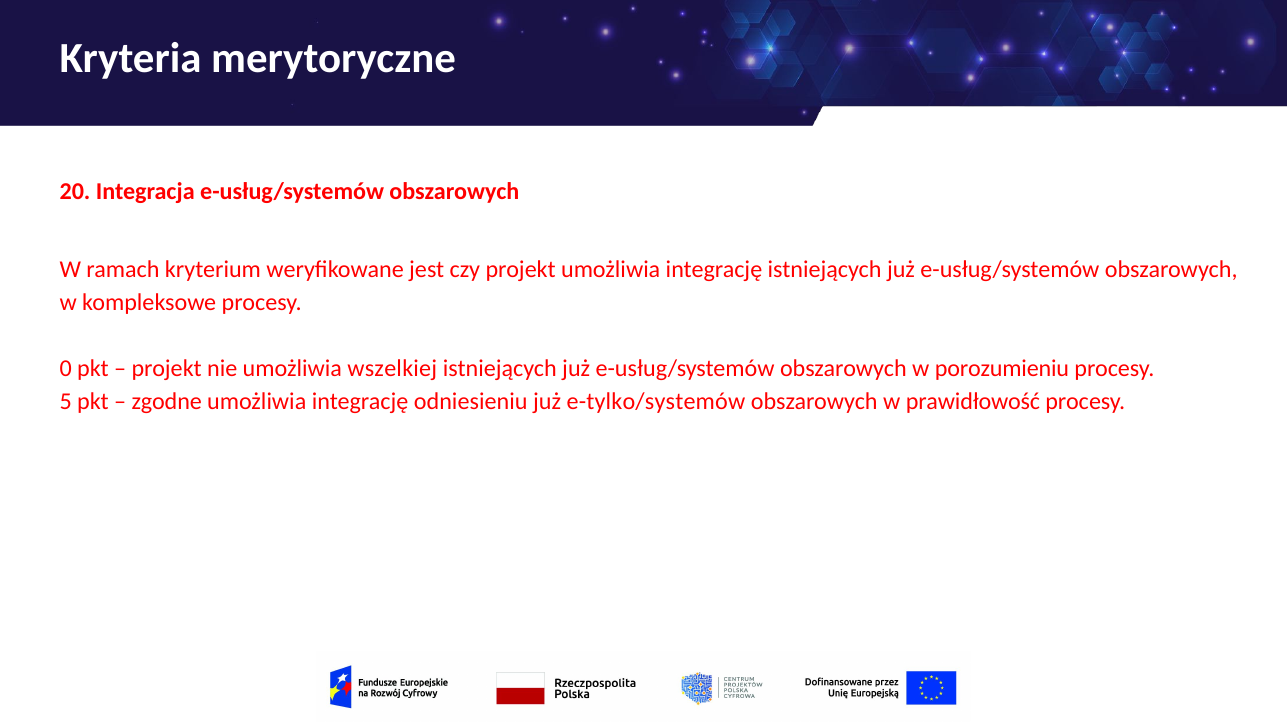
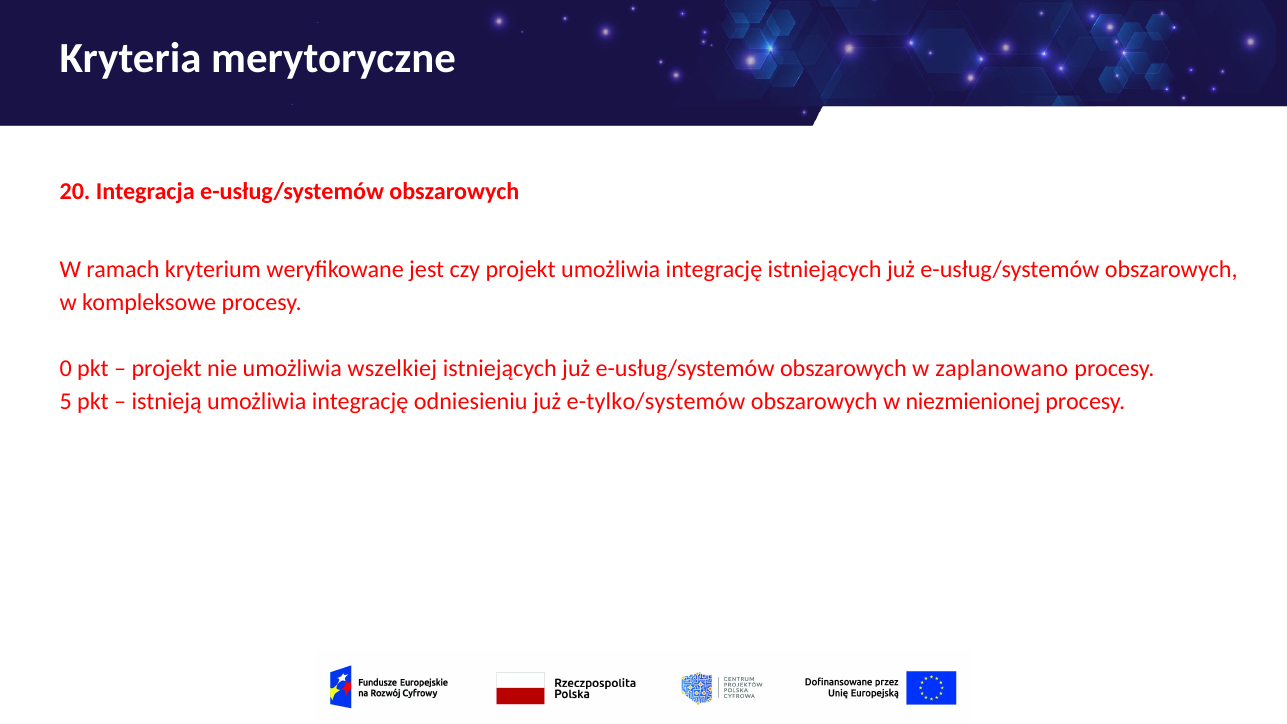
porozumieniu: porozumieniu -> zaplanowano (1002, 369)
zgodne: zgodne -> istnieją (167, 402)
prawidłowość: prawidłowość -> niezmienionej (973, 402)
